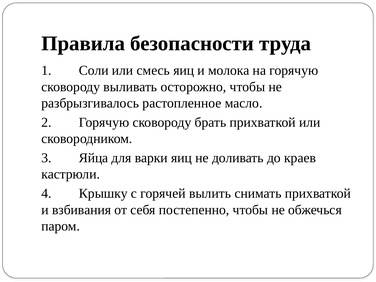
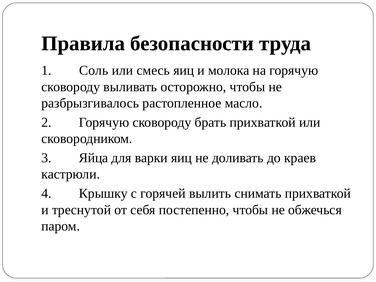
Соли: Соли -> Соль (94, 71)
взбивания: взбивания -> треснутой (82, 210)
